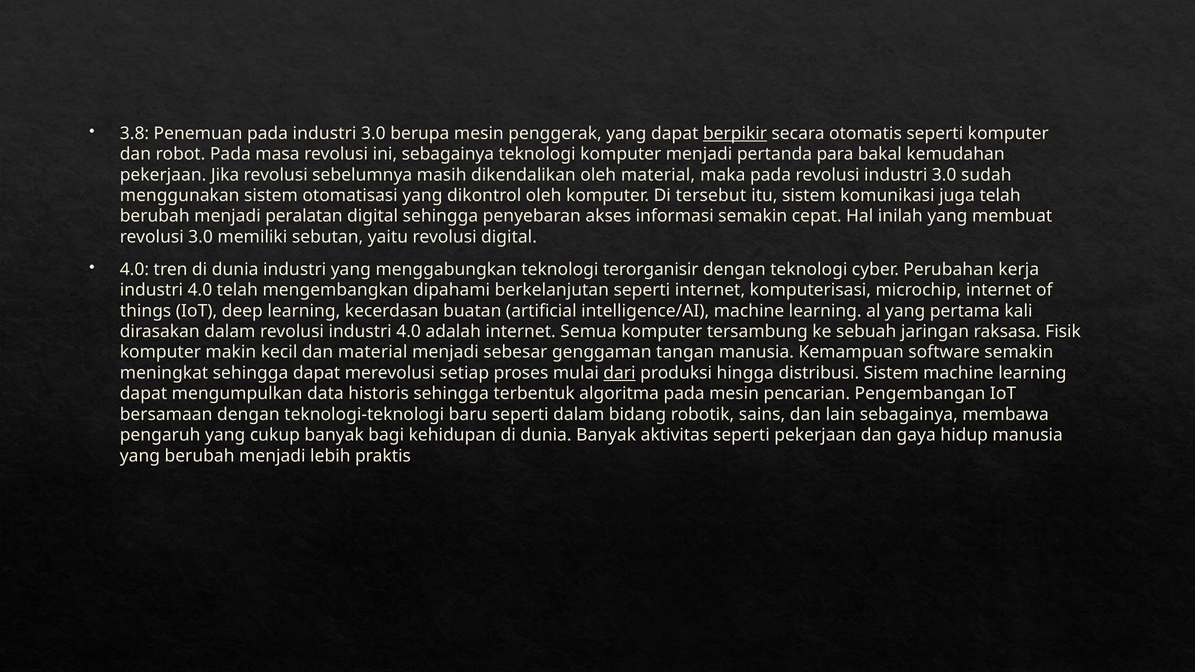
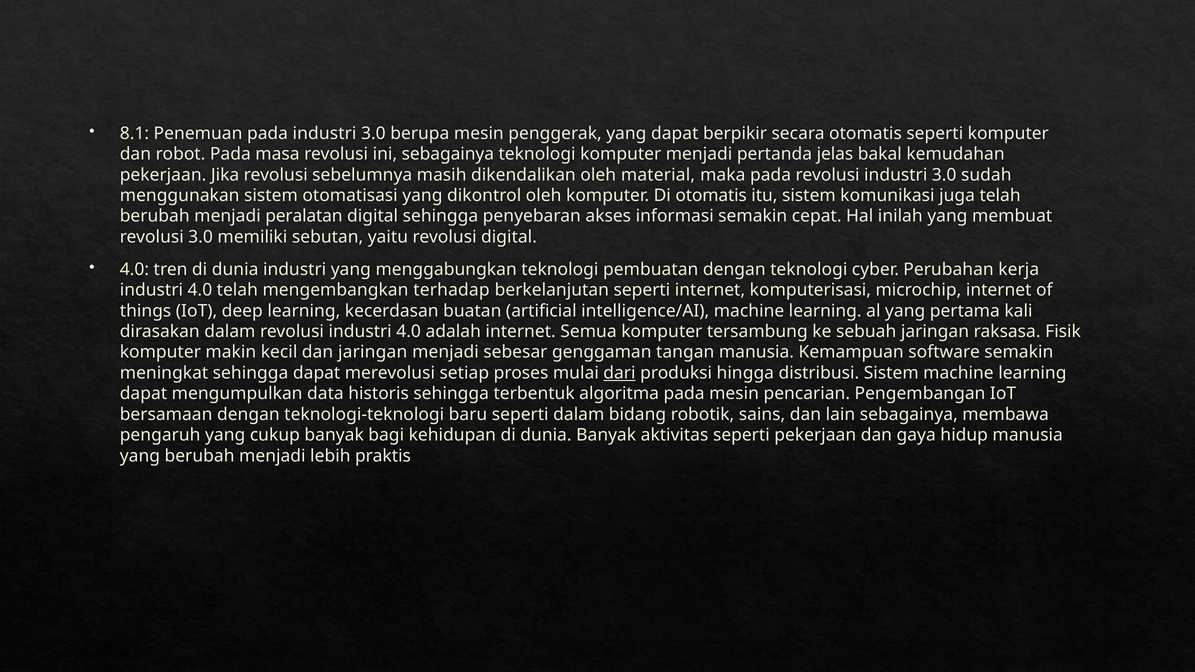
3.8: 3.8 -> 8.1 (135, 133)
berpikir underline: present -> none (735, 133)
para: para -> jelas (835, 154)
Di tersebut: tersebut -> otomatis (711, 196)
terorganisir: terorganisir -> pembuatan (651, 269)
dipahami: dipahami -> terhadap (451, 290)
dan material: material -> jaringan (373, 352)
